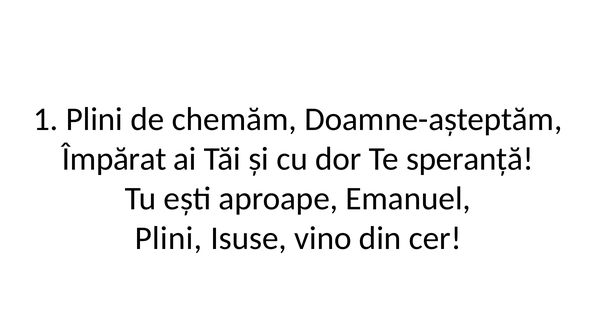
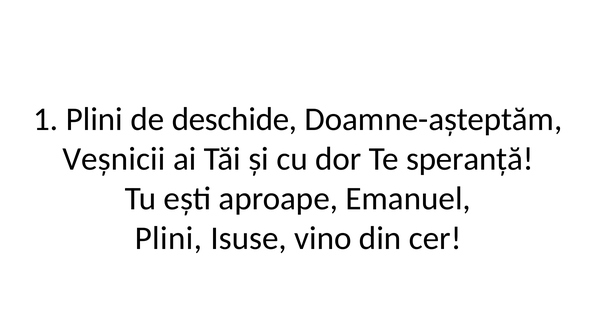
chemăm: chemăm -> deschide (234, 119)
Împărat: Împărat -> Veșnicii (114, 159)
